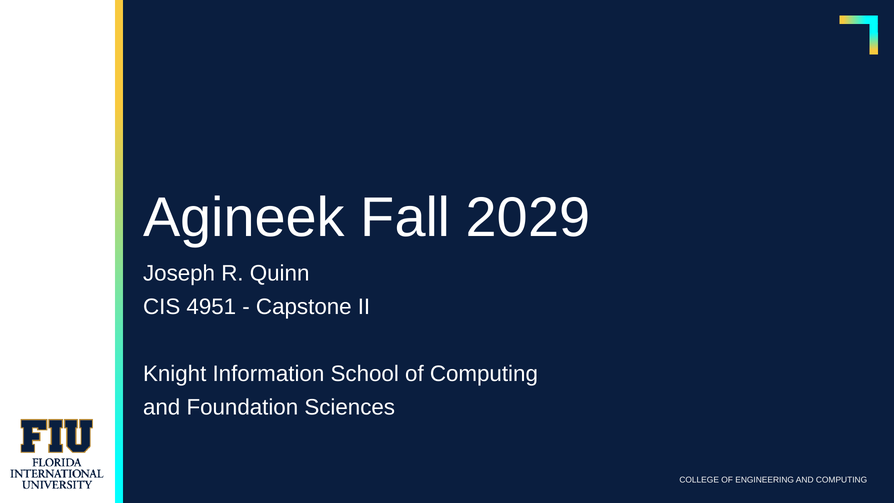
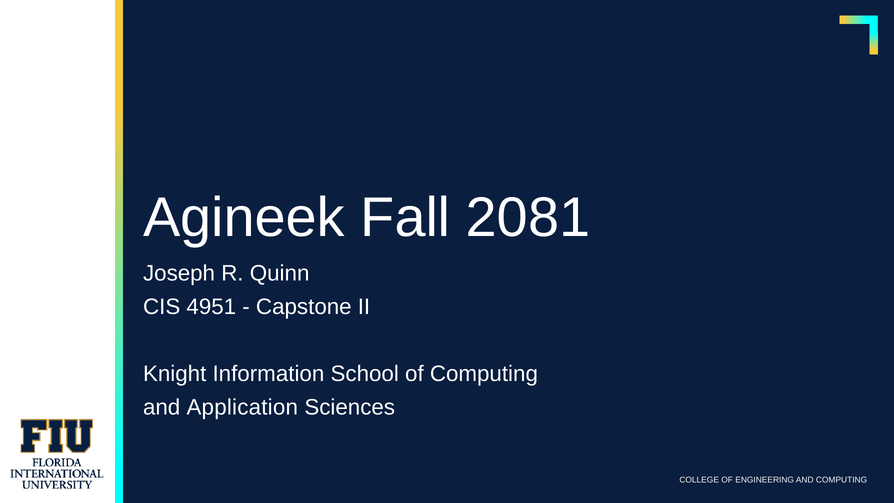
2029: 2029 -> 2081 (528, 218)
Foundation: Foundation -> Application (242, 407)
